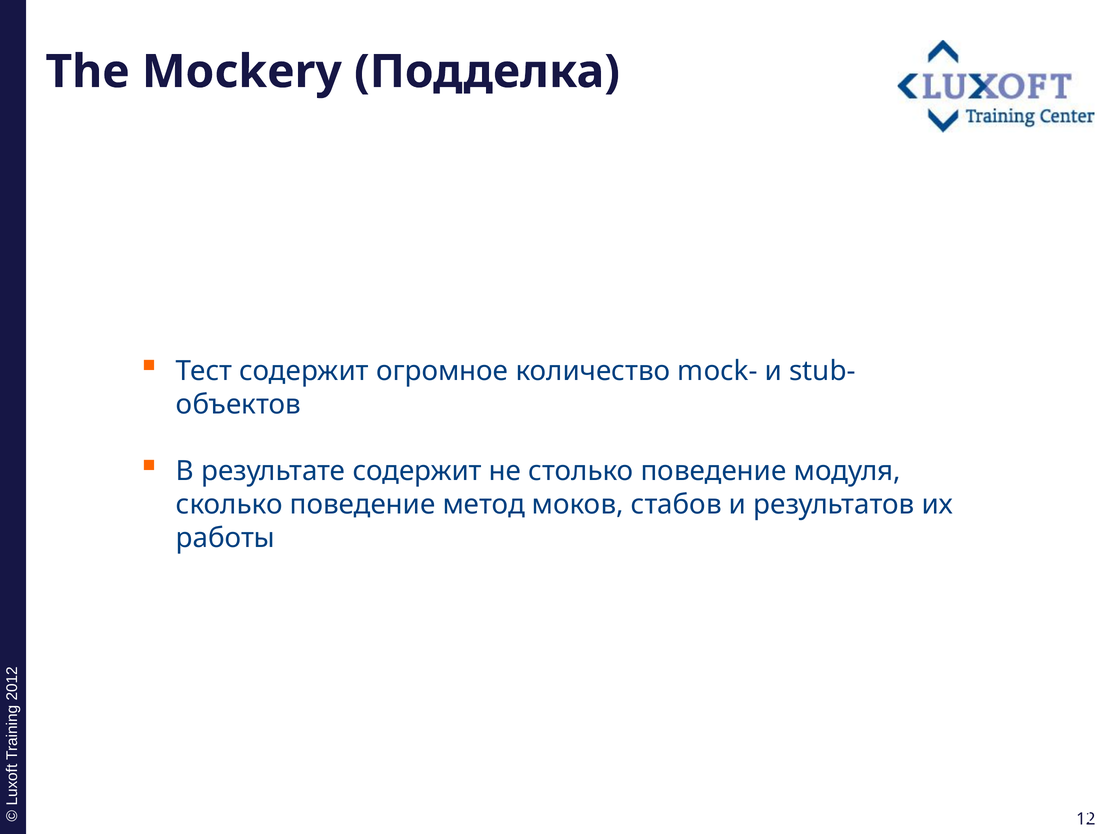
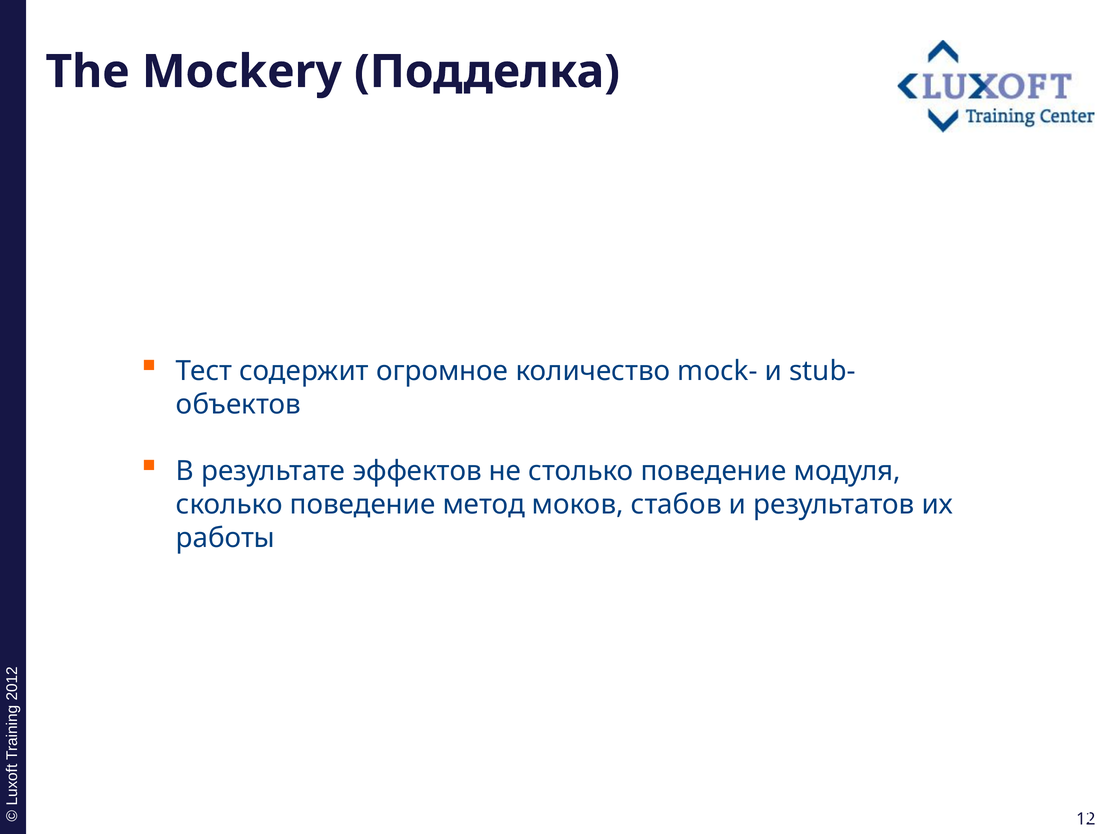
результате содержит: содержит -> эффектов (417, 471)
